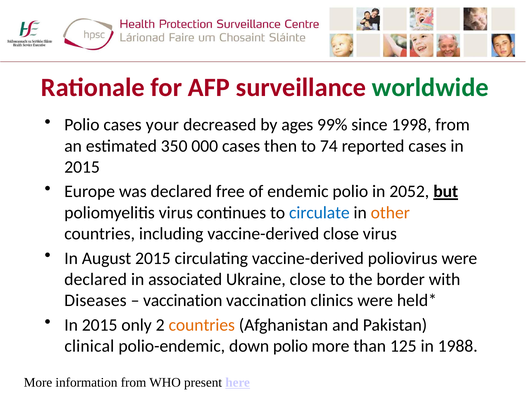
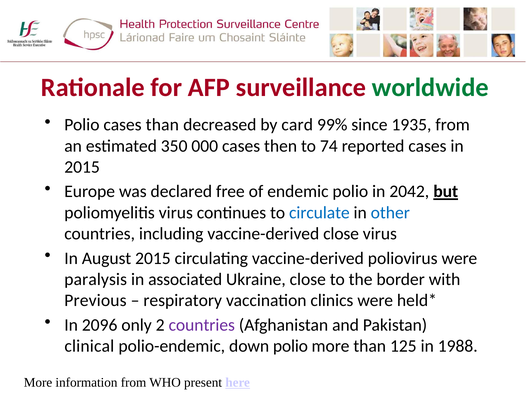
cases your: your -> than (162, 125)
ages: ages -> card (297, 125)
1998: 1998 -> 1935 (411, 125)
2052: 2052 -> 2042 (409, 191)
other colour: orange -> blue (390, 212)
declared: declared -> paralysis (96, 279)
Diseases: Diseases -> Previous (95, 300)
vaccination: vaccination -> respiratory (183, 300)
2015: 2015 -> 2096 (100, 325)
countries colour: orange -> purple (202, 325)
